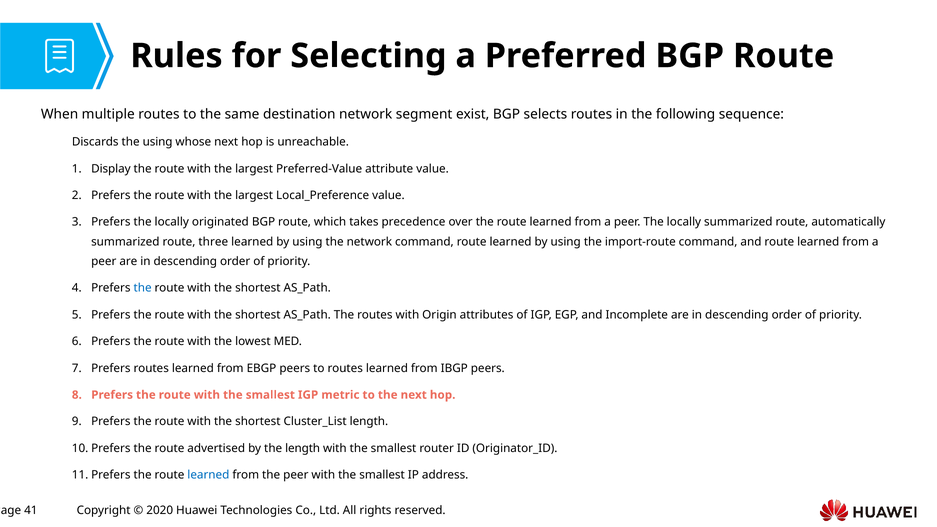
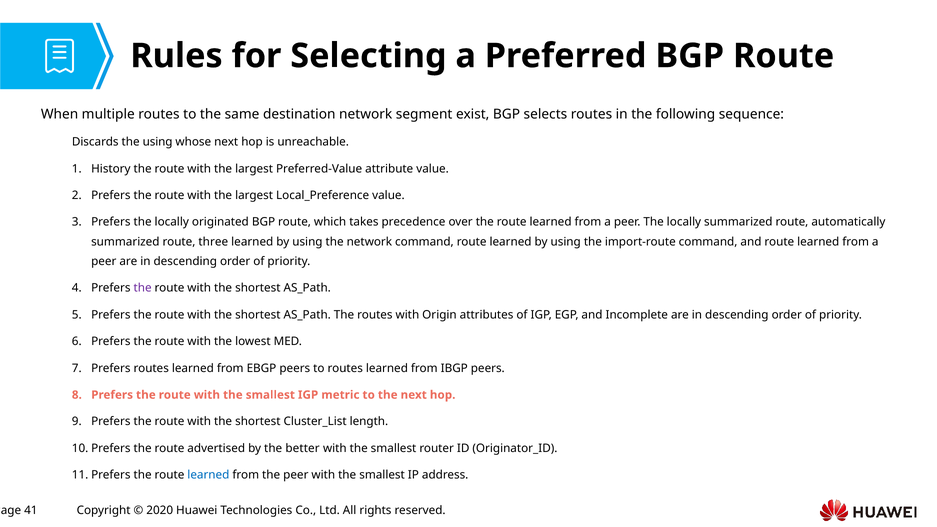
Display: Display -> History (111, 169)
the colour: blue -> purple (143, 288)
the length: length -> better (303, 448)
